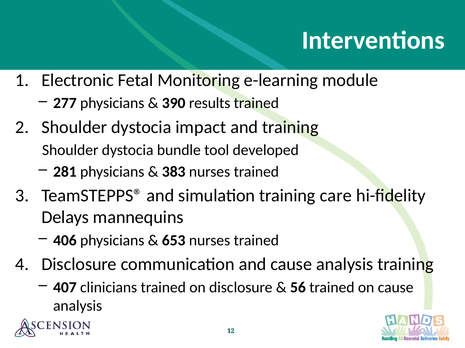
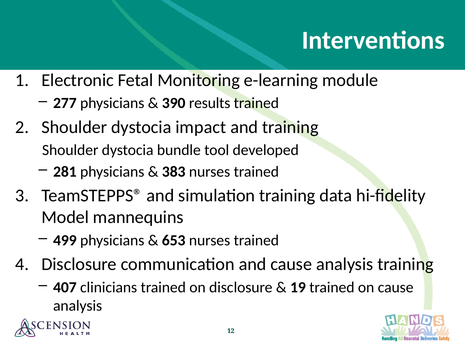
care: care -> data (336, 196)
Delays: Delays -> Model (65, 218)
406: 406 -> 499 (65, 241)
56: 56 -> 19 (298, 288)
